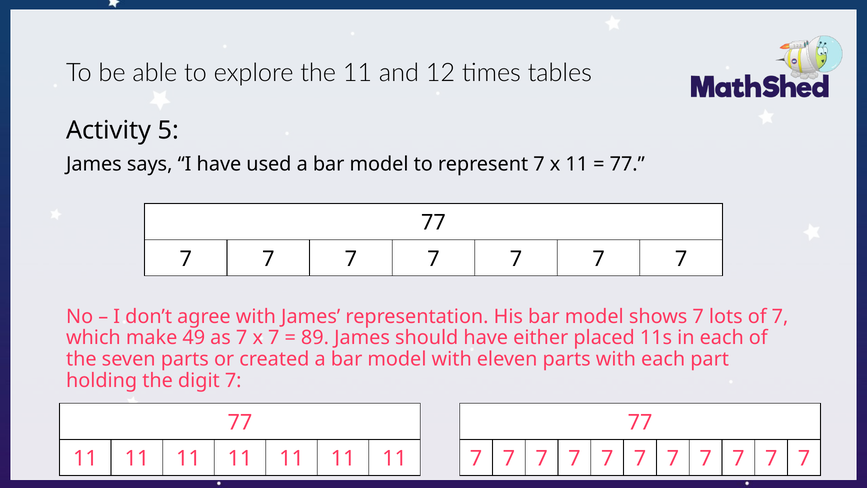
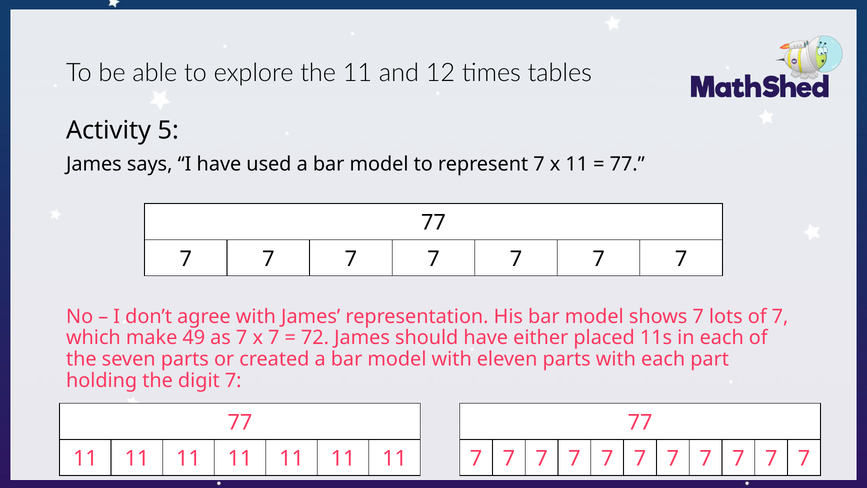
89: 89 -> 72 (315, 338)
